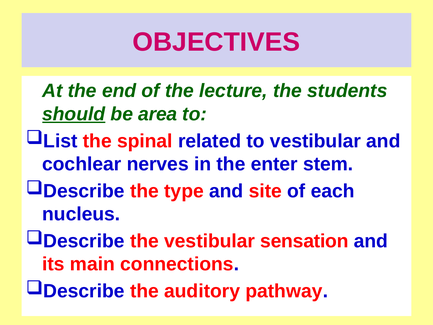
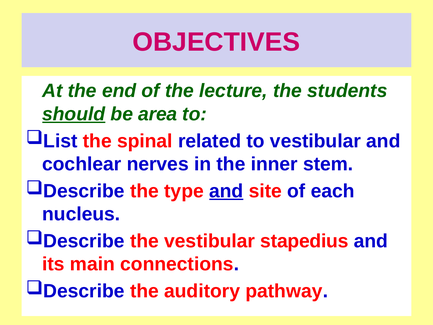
enter: enter -> inner (274, 164)
and underline: none -> present (226, 191)
sensation: sensation -> stapedius (304, 241)
